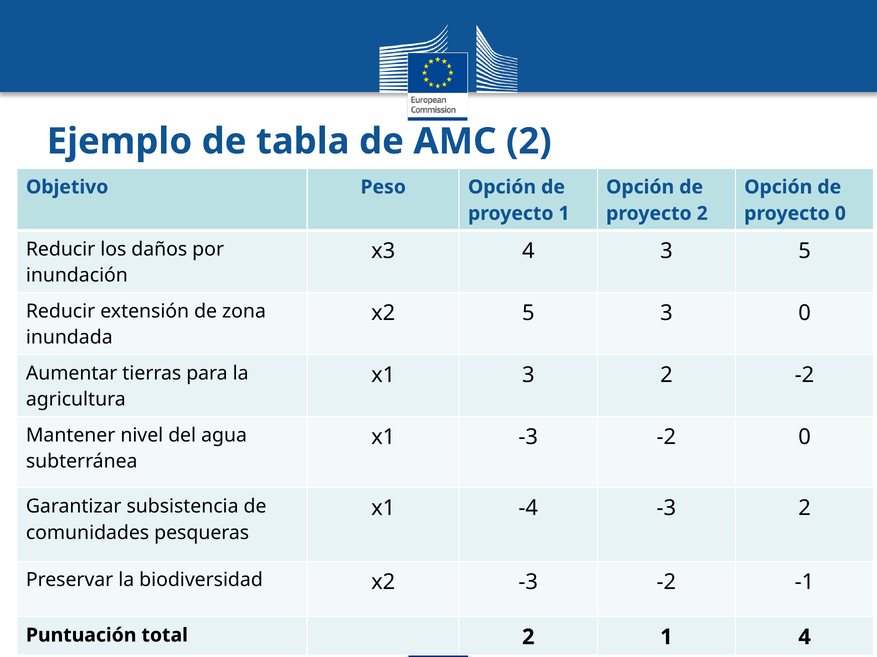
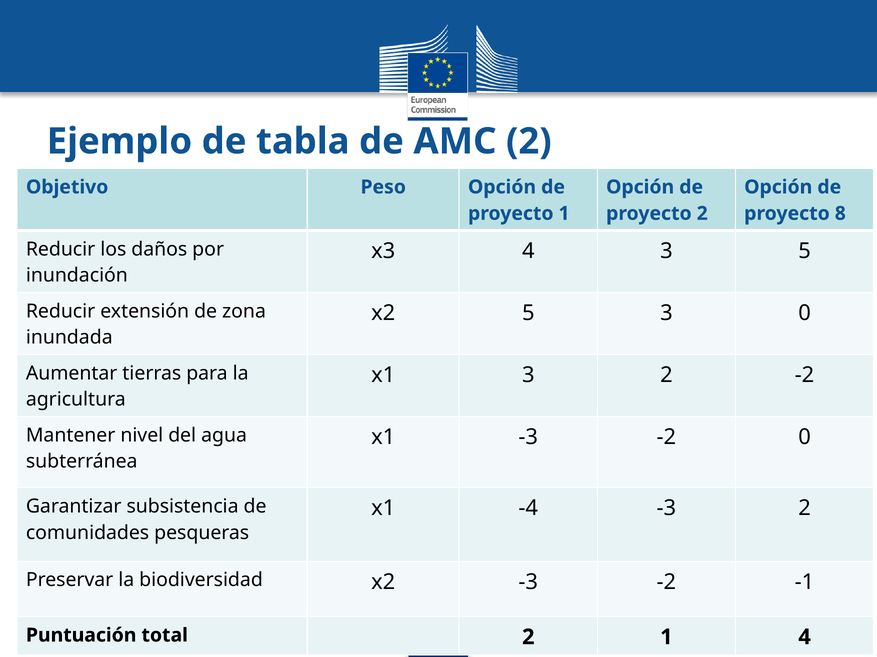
proyecto 0: 0 -> 8 (840, 214)
